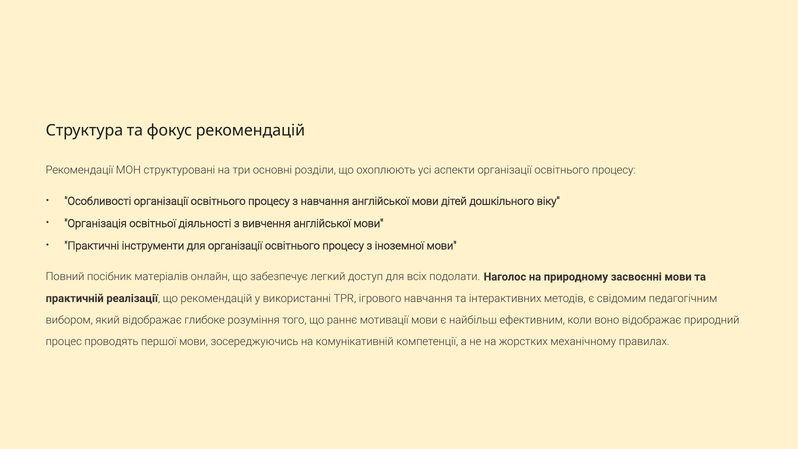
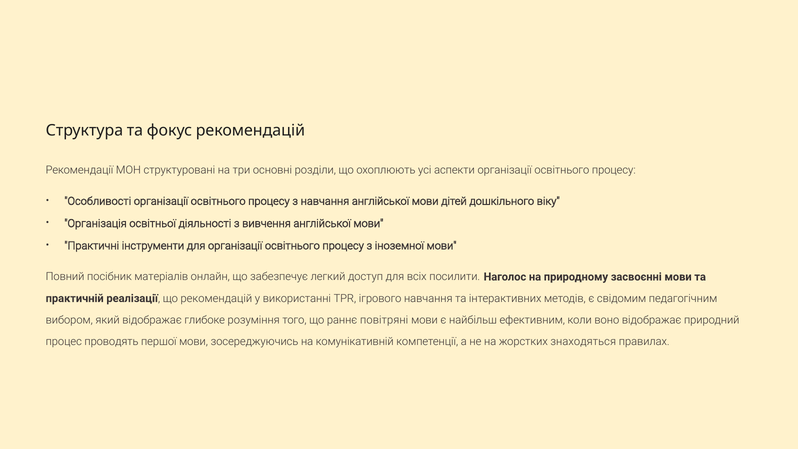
подолати: подолати -> посилити (455, 277)
мотивації: мотивації -> повітряні (384, 320)
механічному: механічному -> знаходяться (583, 341)
